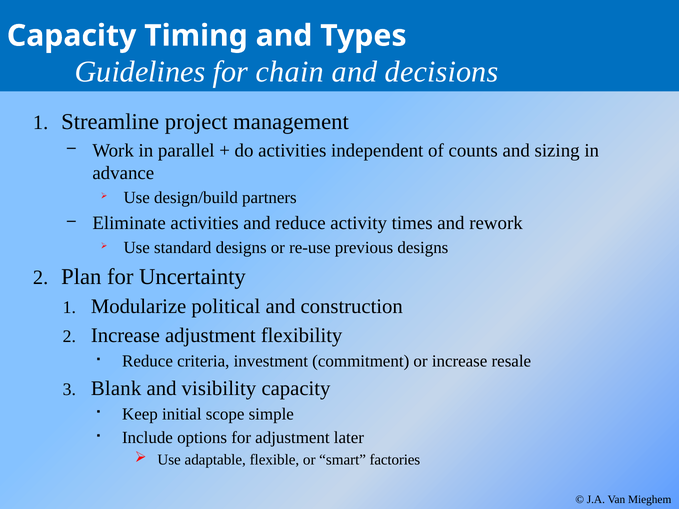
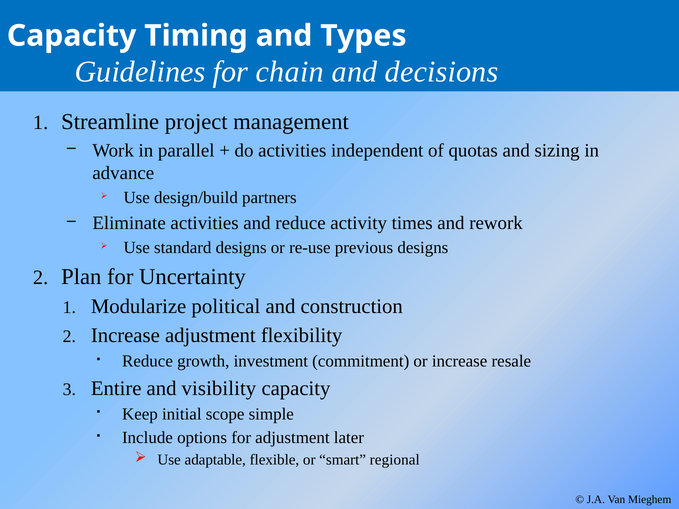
counts: counts -> quotas (473, 150)
criteria: criteria -> growth (203, 362)
Blank: Blank -> Entire (116, 389)
factories: factories -> regional (395, 460)
